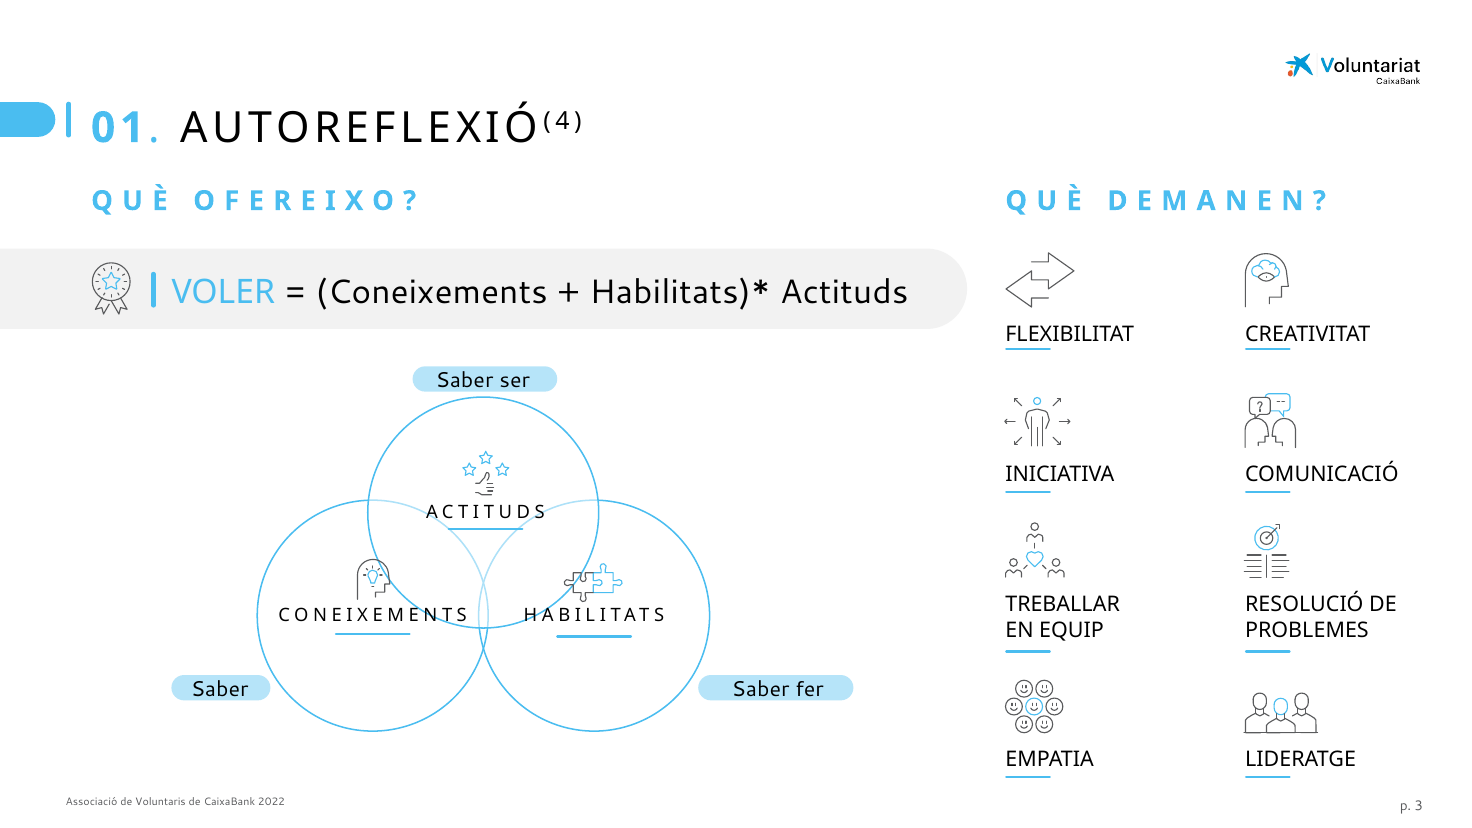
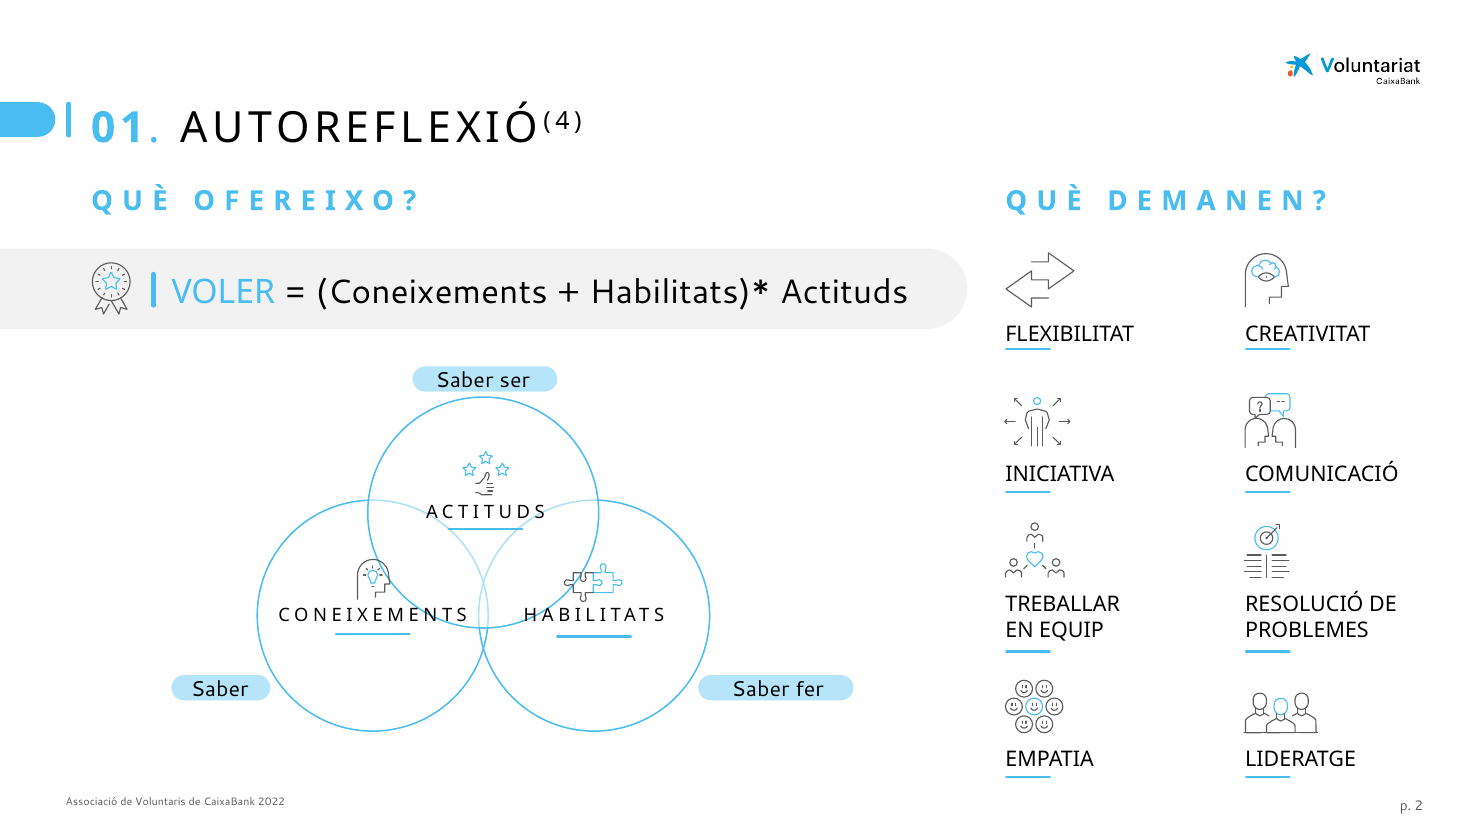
3: 3 -> 2 (1419, 806)
